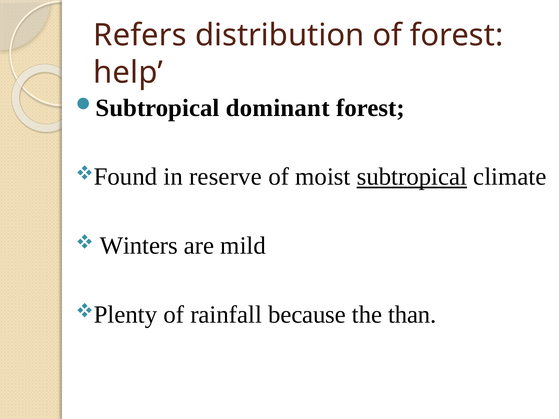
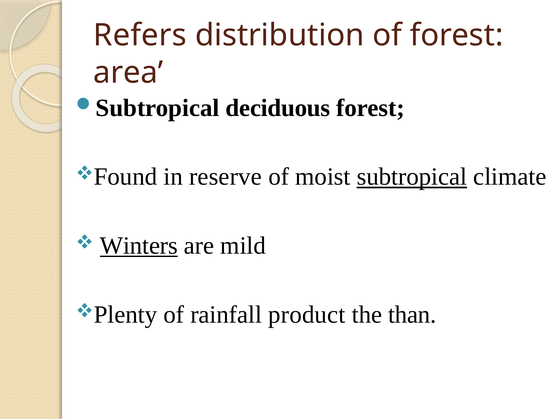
help: help -> area (128, 73)
dominant: dominant -> deciduous (278, 108)
Winters underline: none -> present (139, 246)
because: because -> product (307, 315)
